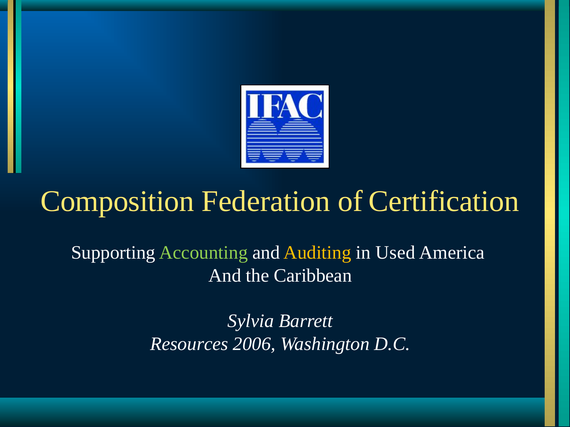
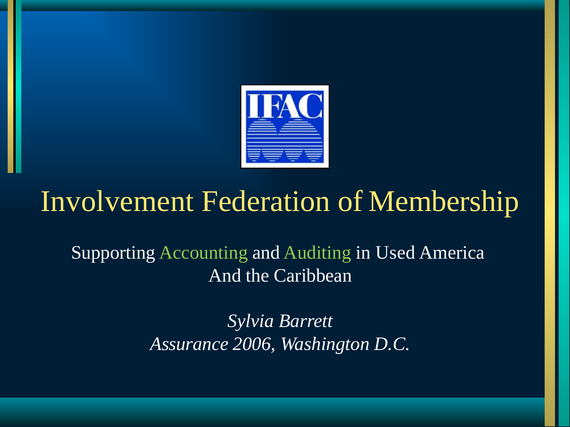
Composition: Composition -> Involvement (117, 201)
Certification: Certification -> Membership (444, 201)
Auditing colour: yellow -> light green (317, 253)
Resources: Resources -> Assurance (189, 344)
